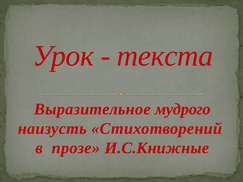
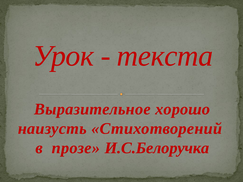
мудрого: мудрого -> хорошо (183, 109)
И.С.Книжные: И.С.Книжные -> И.С.Белоручка (157, 148)
